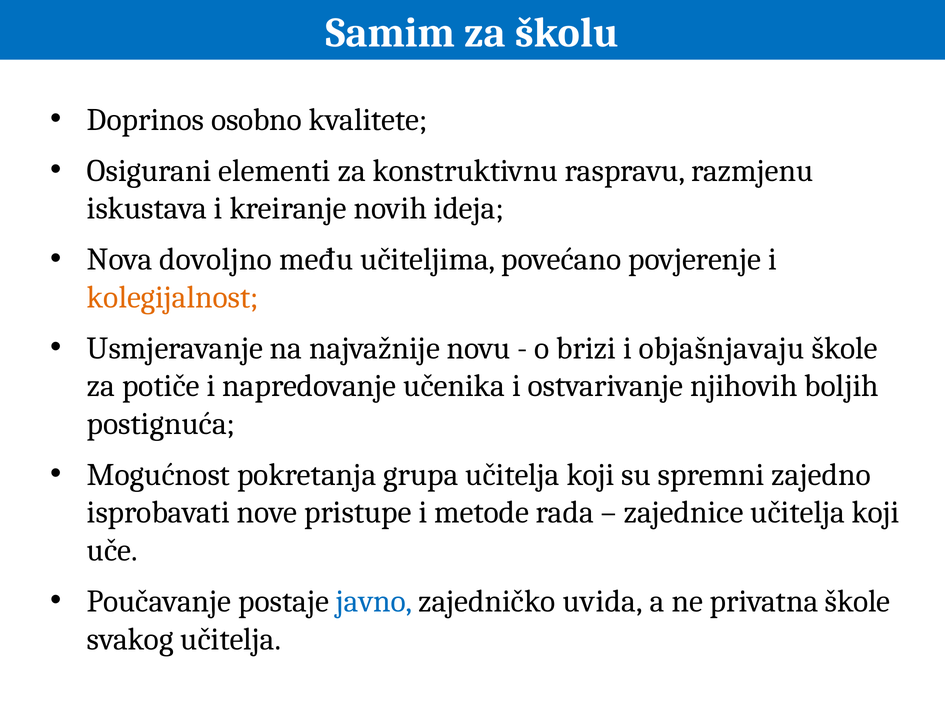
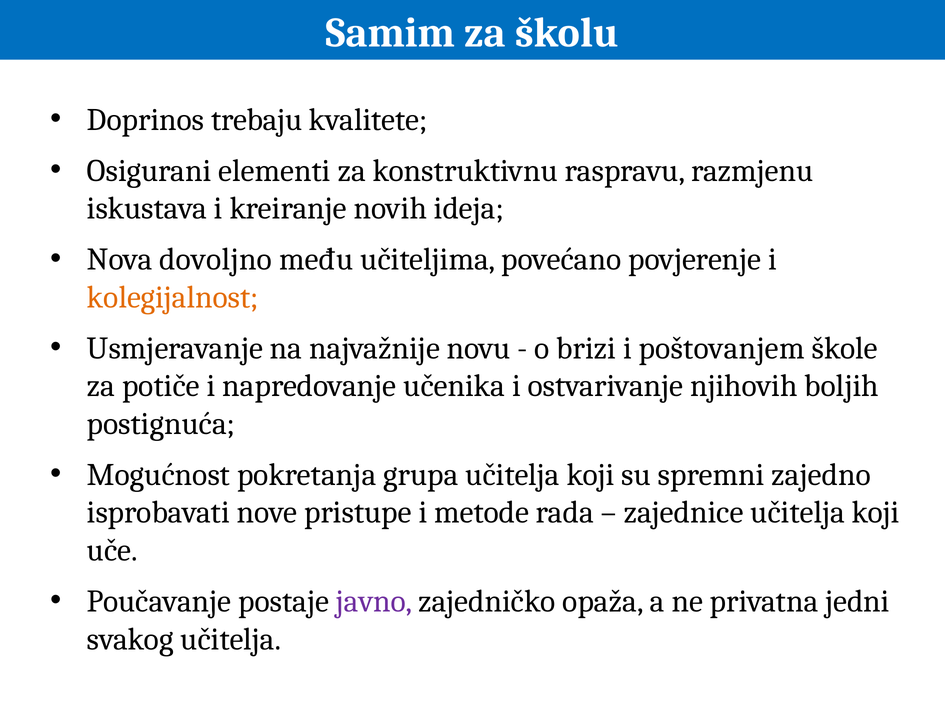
osobno: osobno -> trebaju (257, 120)
objašnjavaju: objašnjavaju -> poštovanjem (722, 348)
javno colour: blue -> purple (374, 601)
uvida: uvida -> opaža (603, 601)
privatna škole: škole -> jedni (857, 601)
